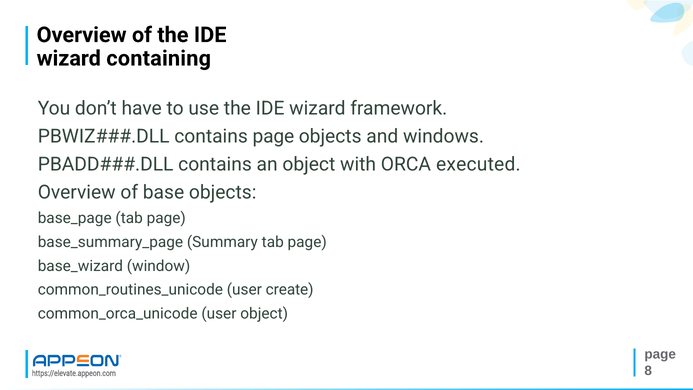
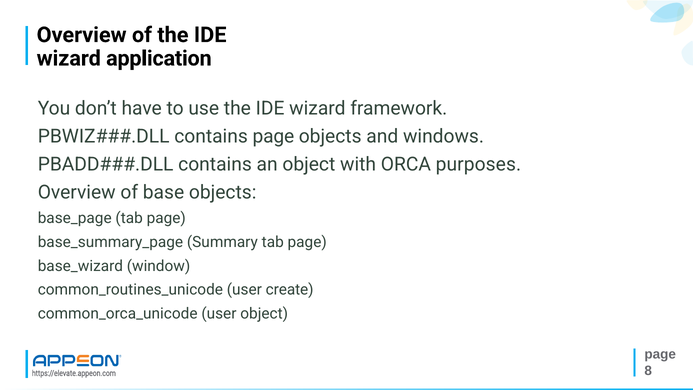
containing: containing -> application (159, 58)
executed: executed -> purposes (478, 164)
